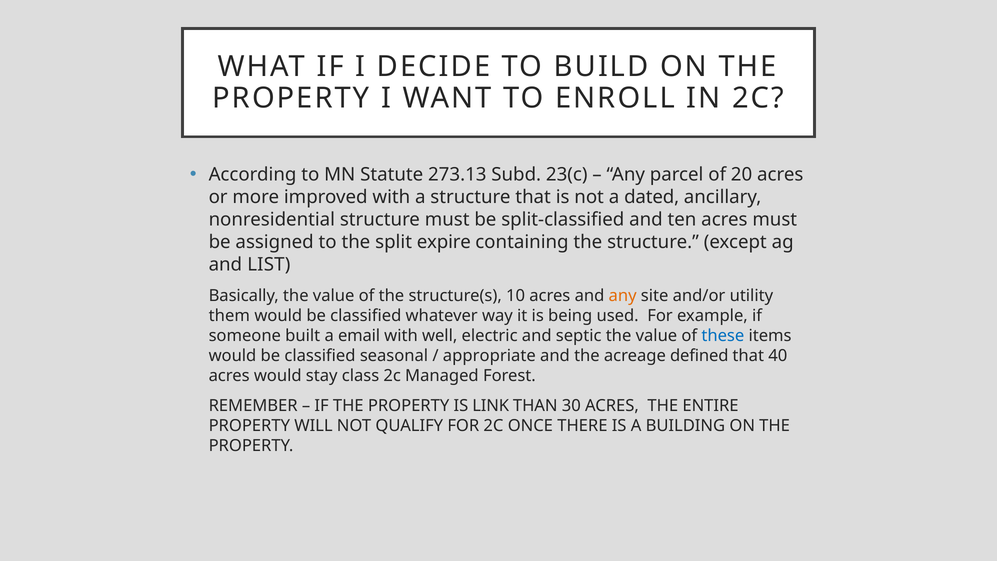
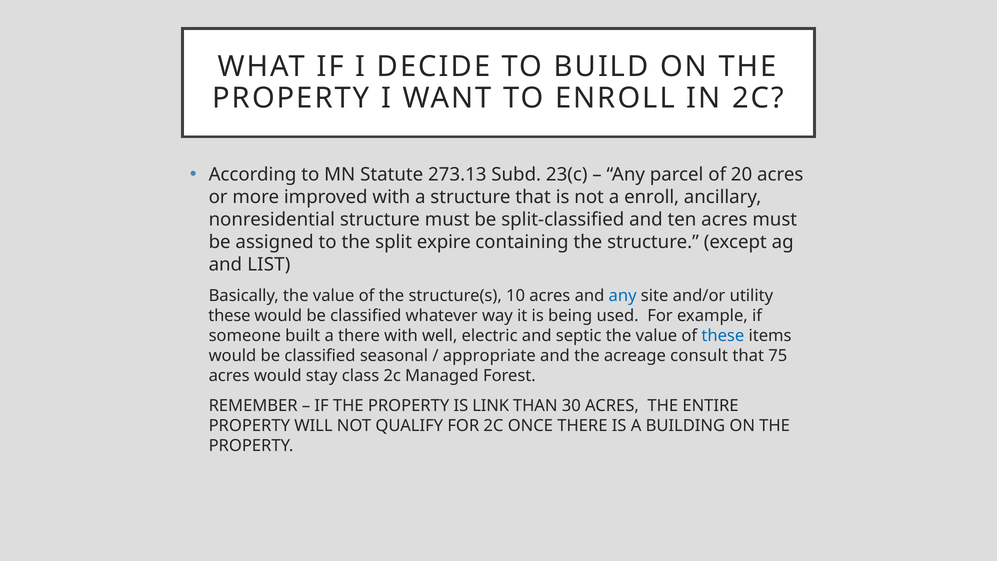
a dated: dated -> enroll (652, 197)
any colour: orange -> blue (623, 296)
them: them -> these (229, 316)
a email: email -> there (359, 336)
defined: defined -> consult (699, 355)
40: 40 -> 75 (778, 355)
